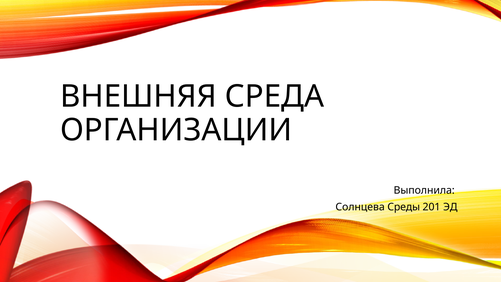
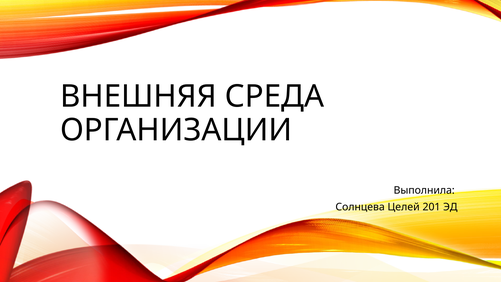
Среды: Среды -> Целей (404, 207)
